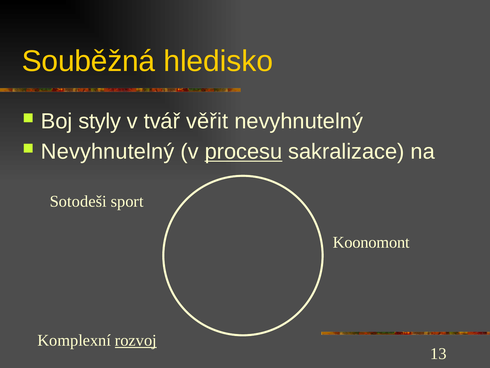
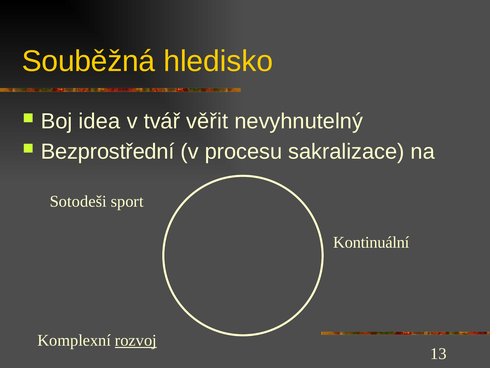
styly: styly -> idea (99, 121)
Nevyhnutelný: Nevyhnutelný -> Bezprostřední (108, 152)
procesu underline: present -> none (243, 152)
Koonomont: Koonomont -> Kontinuální (371, 242)
